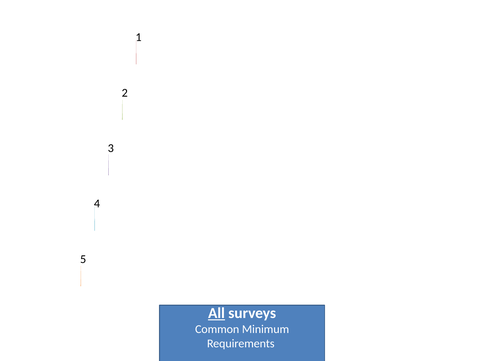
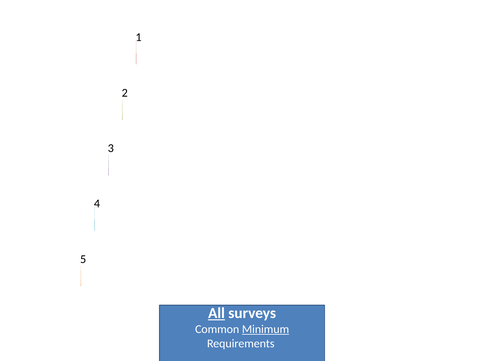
Minimum underline: none -> present (266, 329)
